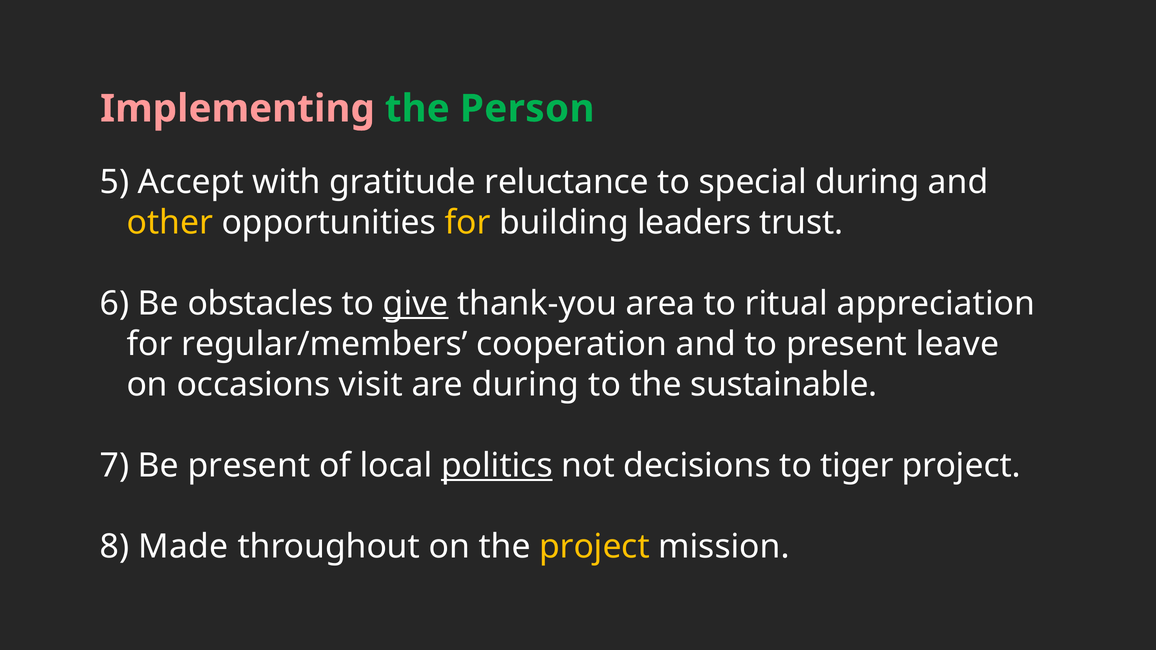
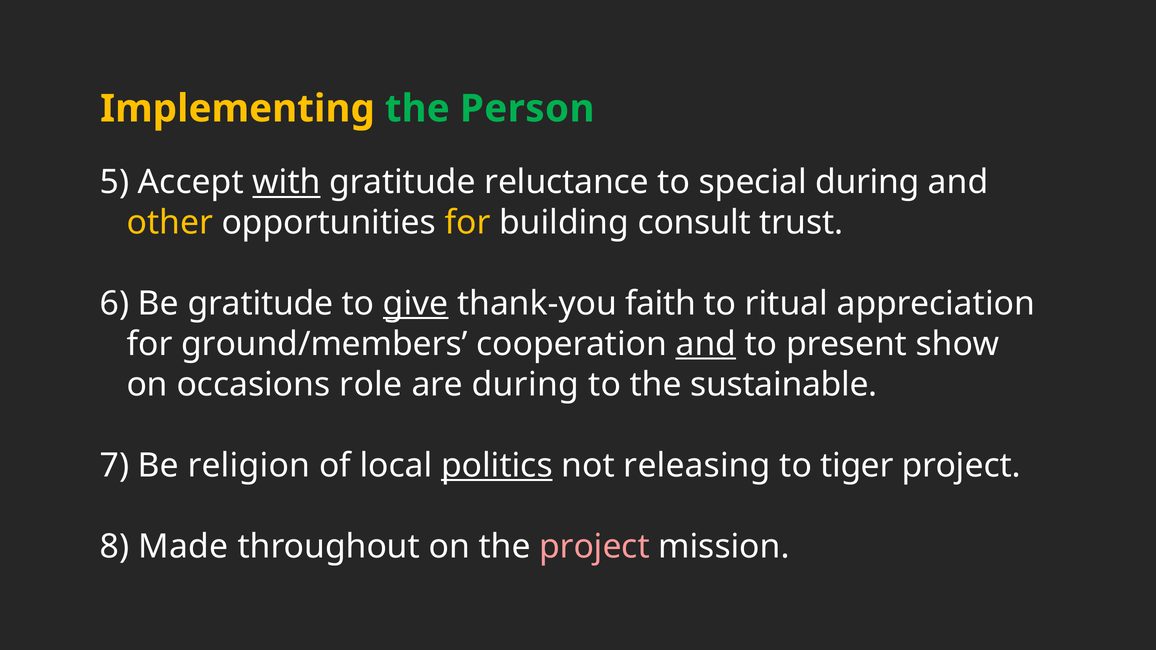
Implementing colour: pink -> yellow (237, 109)
with underline: none -> present (287, 182)
leaders: leaders -> consult (694, 223)
Be obstacles: obstacles -> gratitude (260, 304)
area: area -> faith (660, 304)
regular/members: regular/members -> ground/members (324, 344)
and underline: none -> present (706, 344)
leave: leave -> show (958, 344)
visit: visit -> role (371, 385)
Be present: present -> religion (249, 466)
decisions: decisions -> releasing (697, 466)
project colour: yellow -> pink (594, 547)
